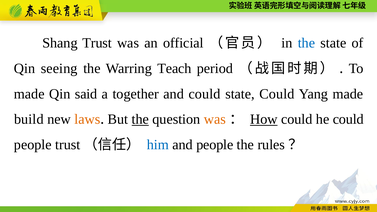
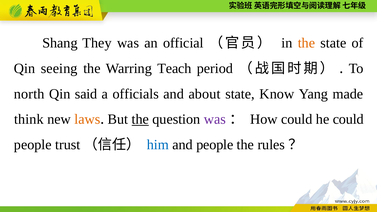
Shang Trust: Trust -> They (97, 43)
the colour: blue -> orange (306, 43)
made: made -> north (29, 94)
together: together -> officials (136, 94)
and could: could -> about (205, 94)
state Could: Could -> Know (277, 94)
build: build -> think (29, 119)
was colour: orange -> purple (215, 119)
How underline: present -> none (264, 119)
